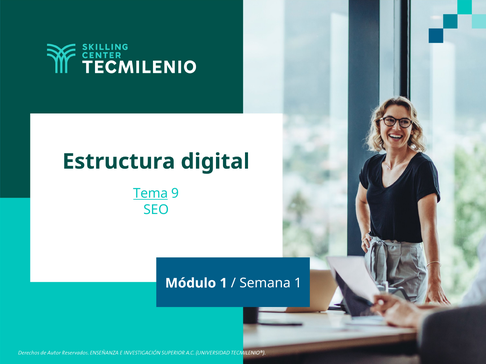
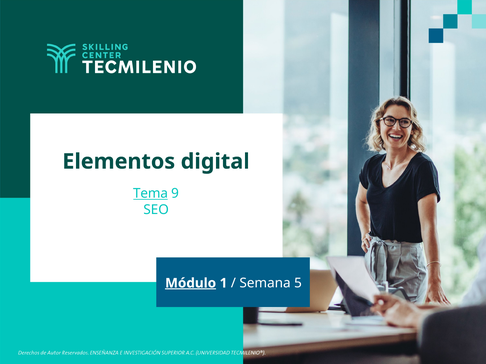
Estructura: Estructura -> Elementos (119, 162)
Módulo underline: none -> present (191, 283)
Semana 1: 1 -> 5 (298, 283)
